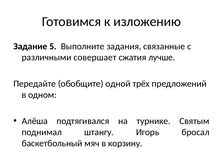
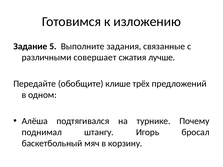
одной: одной -> клише (118, 84)
Святым: Святым -> Почему (194, 121)
